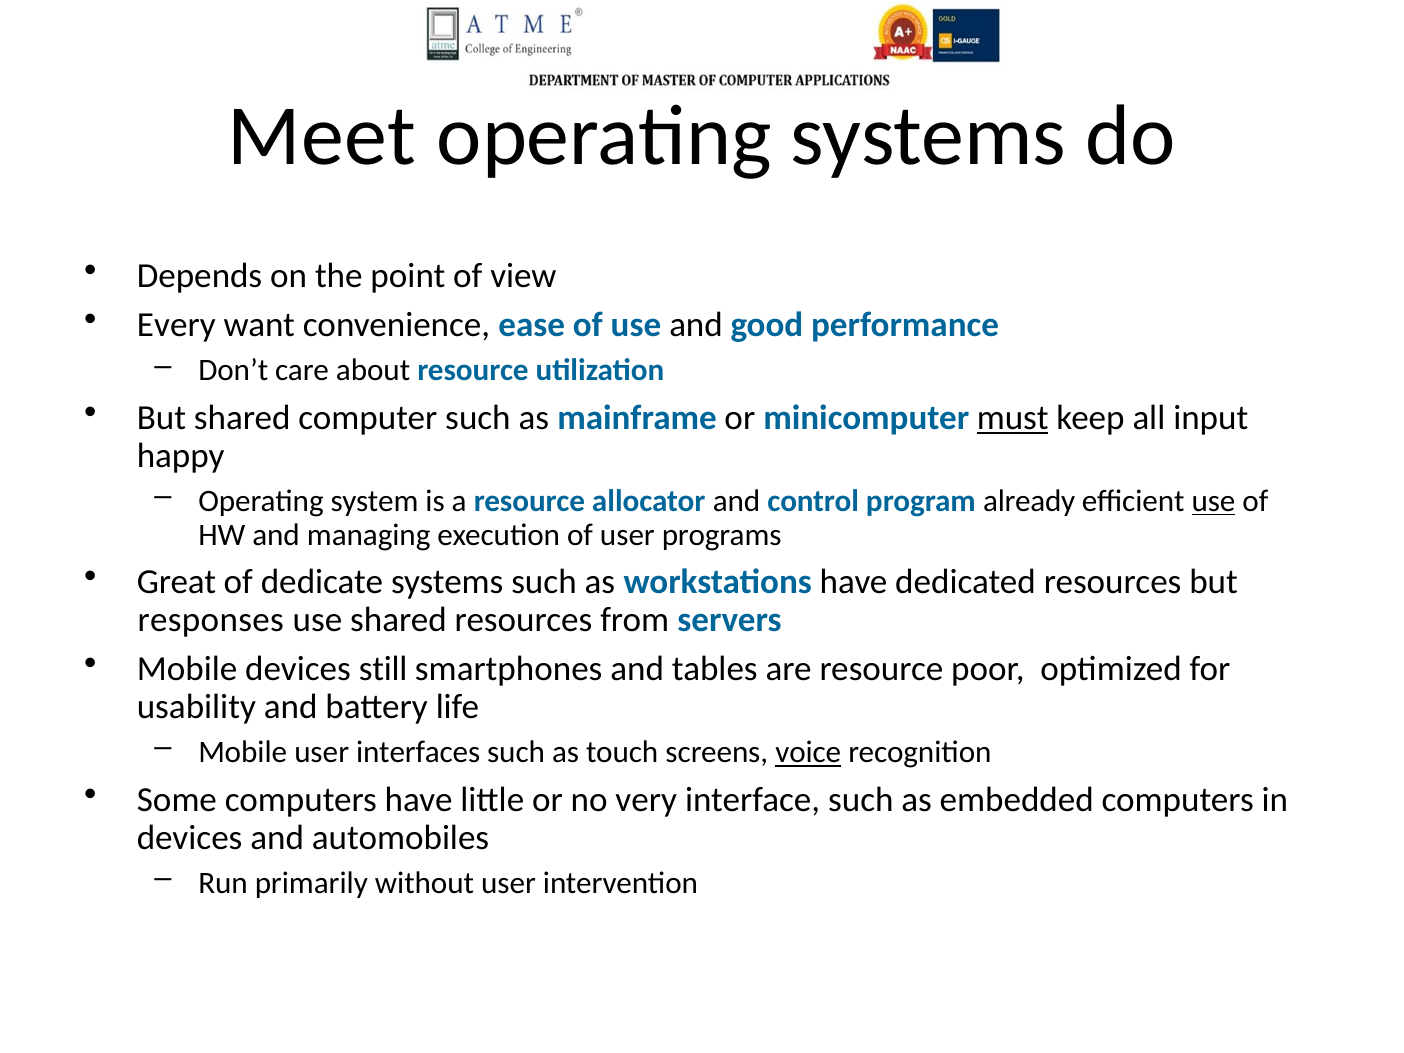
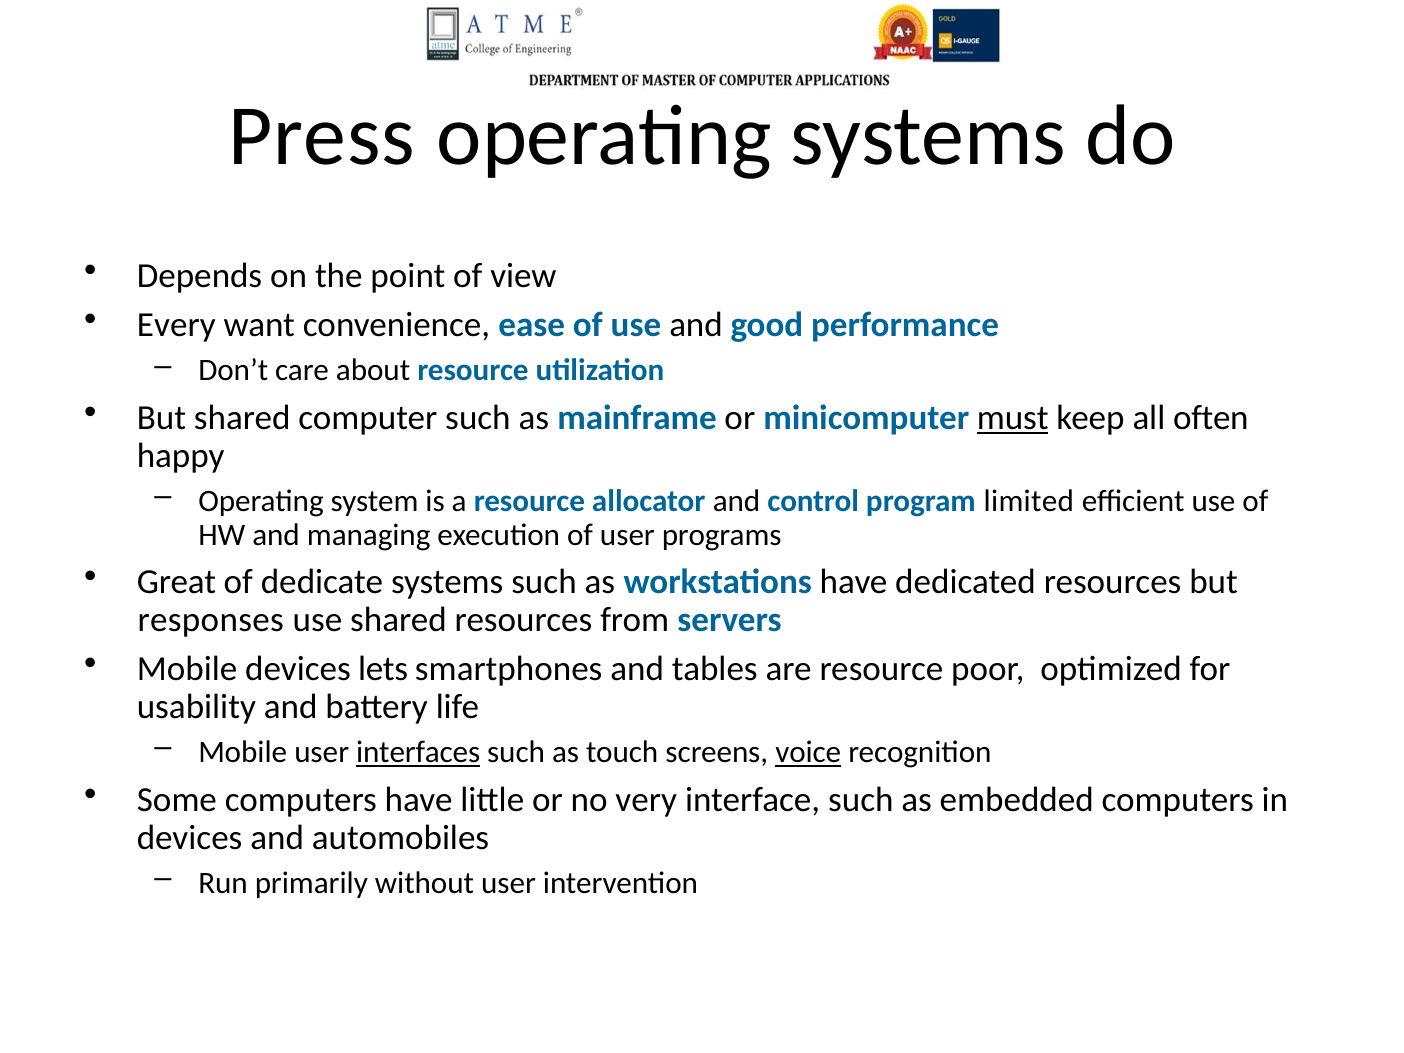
Meet: Meet -> Press (322, 136)
input: input -> often (1211, 418)
already: already -> limited (1029, 501)
use underline: present -> none (1213, 501)
still: still -> lets (383, 669)
interfaces underline: none -> present (418, 752)
